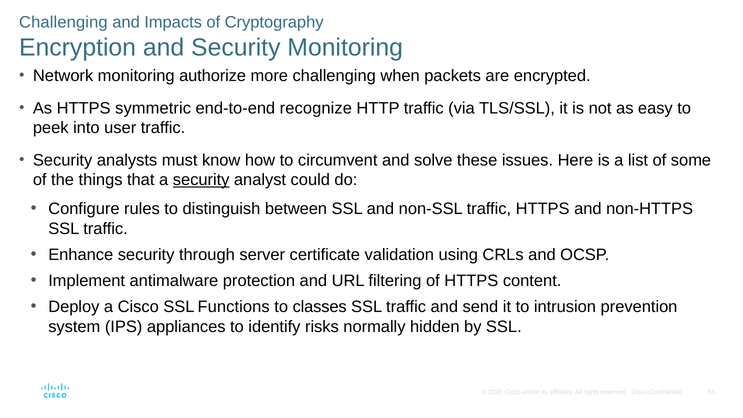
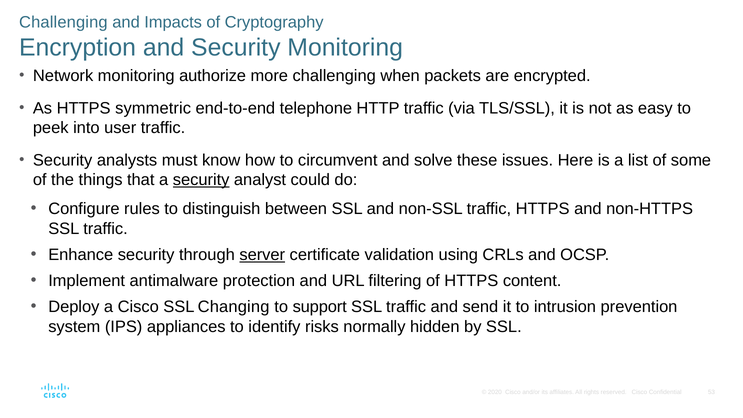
recognize: recognize -> telephone (316, 108)
server underline: none -> present (262, 255)
Functions: Functions -> Changing (234, 307)
classes: classes -> support (320, 307)
